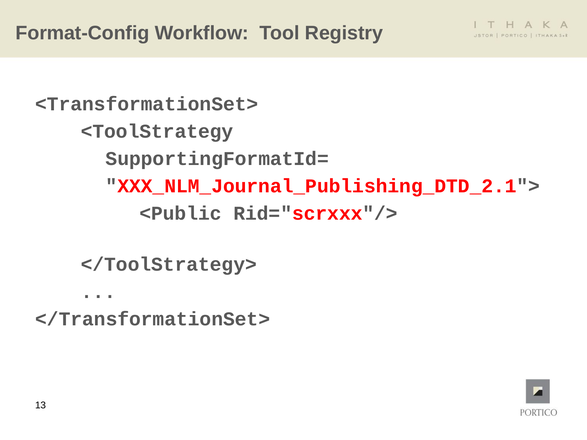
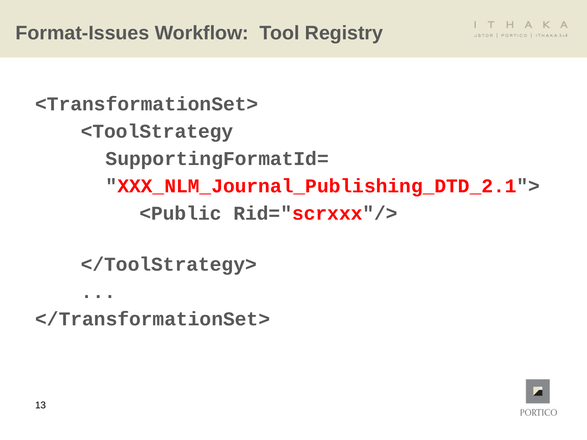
Format-Config: Format-Config -> Format-Issues (82, 33)
